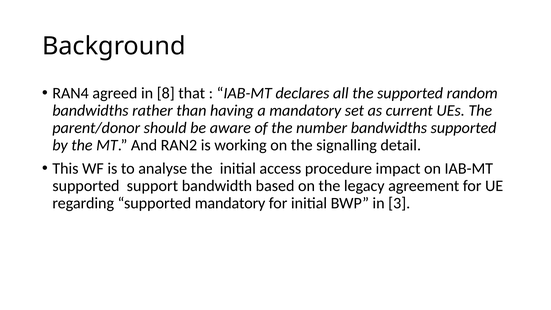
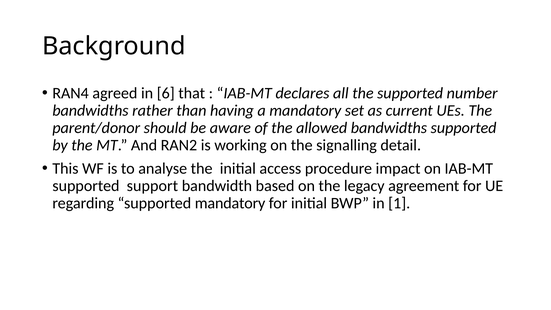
8: 8 -> 6 (166, 93)
random: random -> number (472, 93)
number: number -> allowed (322, 128)
3: 3 -> 1 (399, 203)
